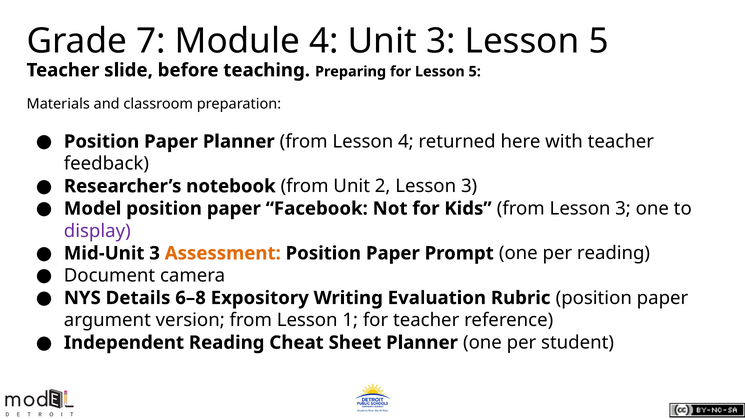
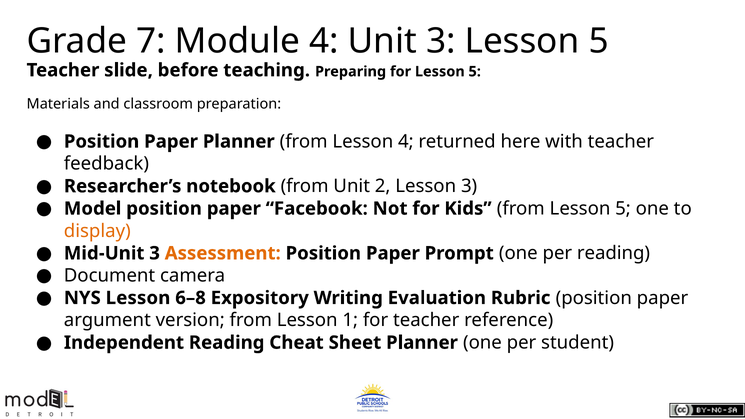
from Lesson 3: 3 -> 5 (623, 209)
display colour: purple -> orange (97, 231)
NYS Details: Details -> Lesson (138, 298)
